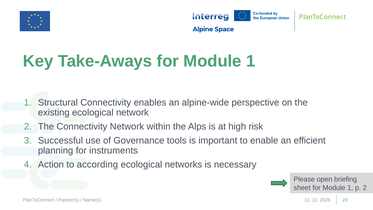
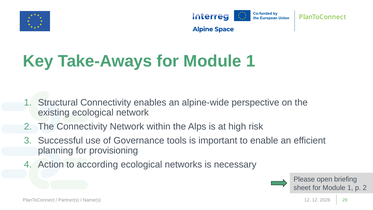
instruments: instruments -> provisioning (114, 150)
